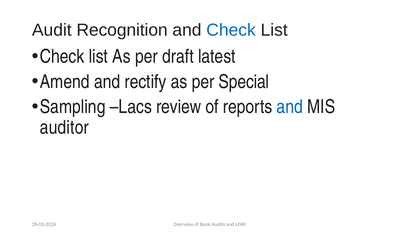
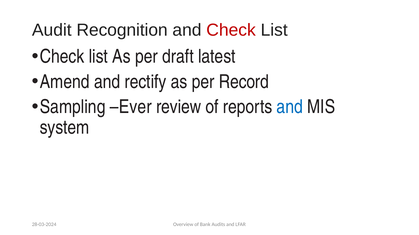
Check colour: blue -> red (231, 30)
Special: Special -> Record (244, 82)
Lacs: Lacs -> Ever (131, 107)
auditor: auditor -> system (64, 128)
